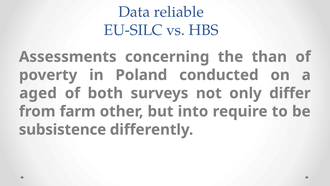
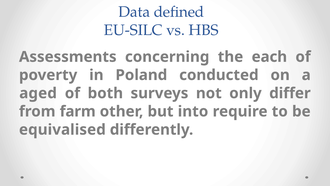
reliable: reliable -> defined (179, 12)
than: than -> each (269, 57)
subsistence: subsistence -> equivalised (62, 129)
